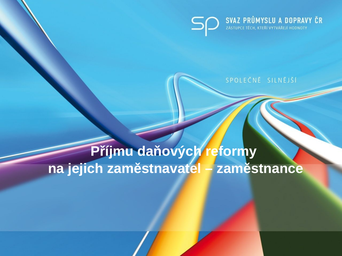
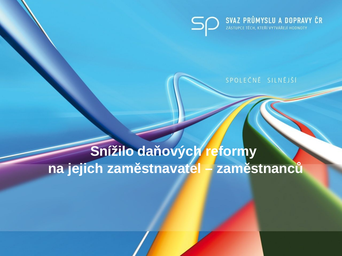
Příjmu: Příjmu -> Snížilo (112, 152)
zaměstnance: zaměstnance -> zaměstnanců (260, 169)
